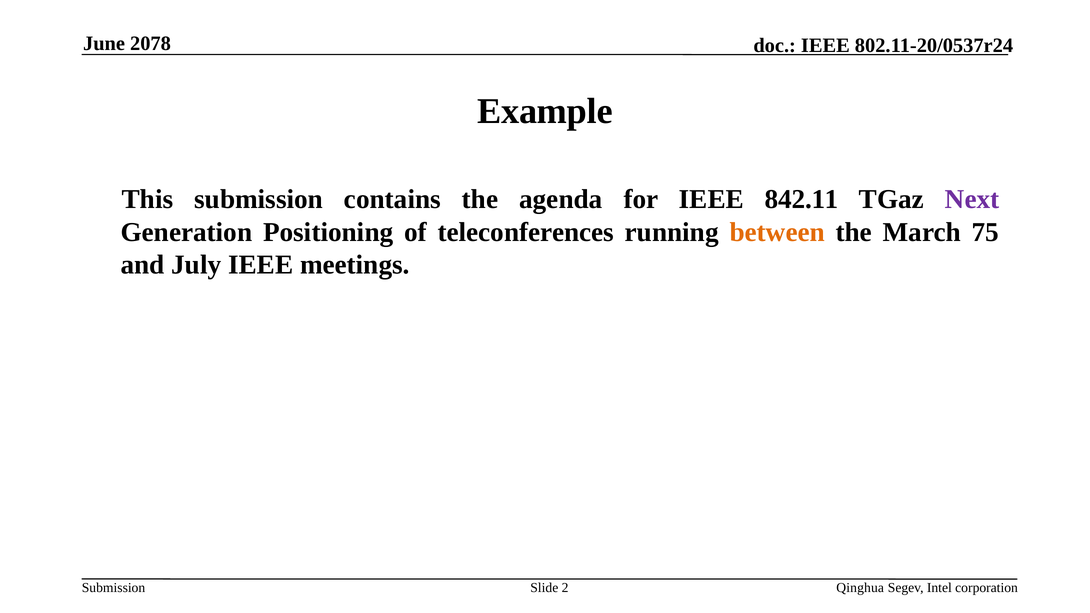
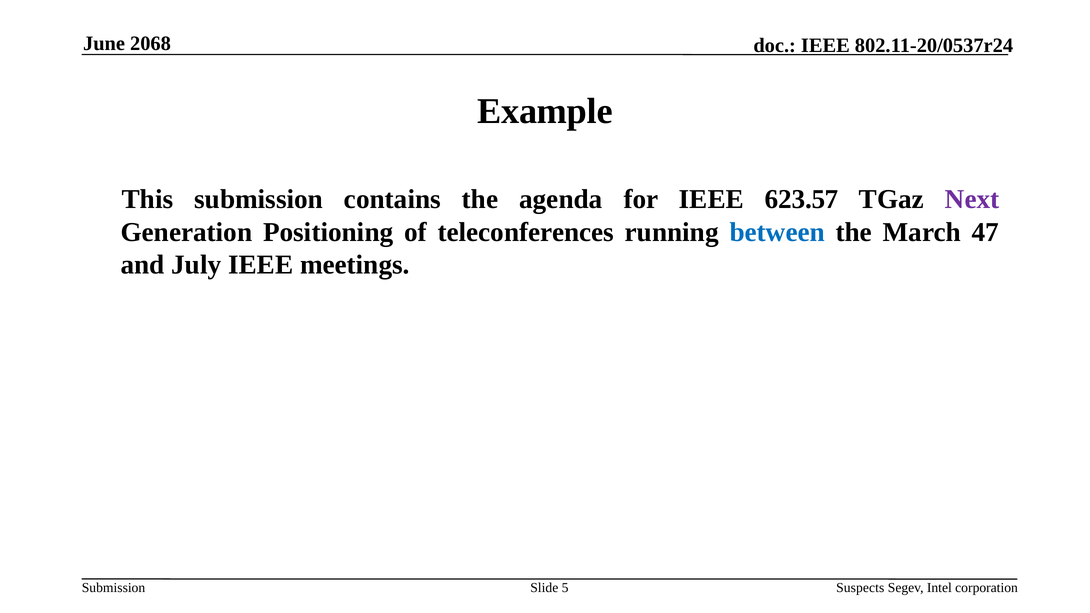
2078: 2078 -> 2068 (150, 43)
842.11: 842.11 -> 623.57 (802, 199)
between colour: orange -> blue (777, 232)
75: 75 -> 47 (985, 232)
2: 2 -> 5 (565, 588)
Qinghua: Qinghua -> Suspects (860, 588)
